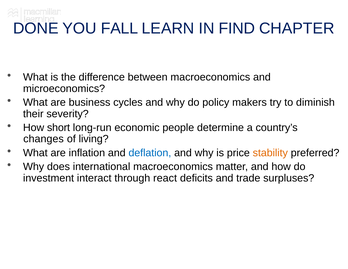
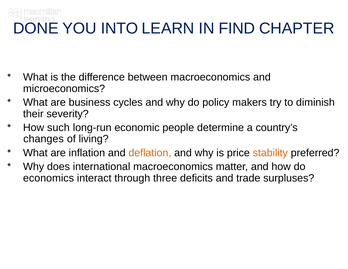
FALL: FALL -> INTO (120, 28)
short: short -> such (58, 128)
deflation colour: blue -> orange (150, 153)
investment: investment -> economics (49, 178)
react: react -> three (165, 178)
